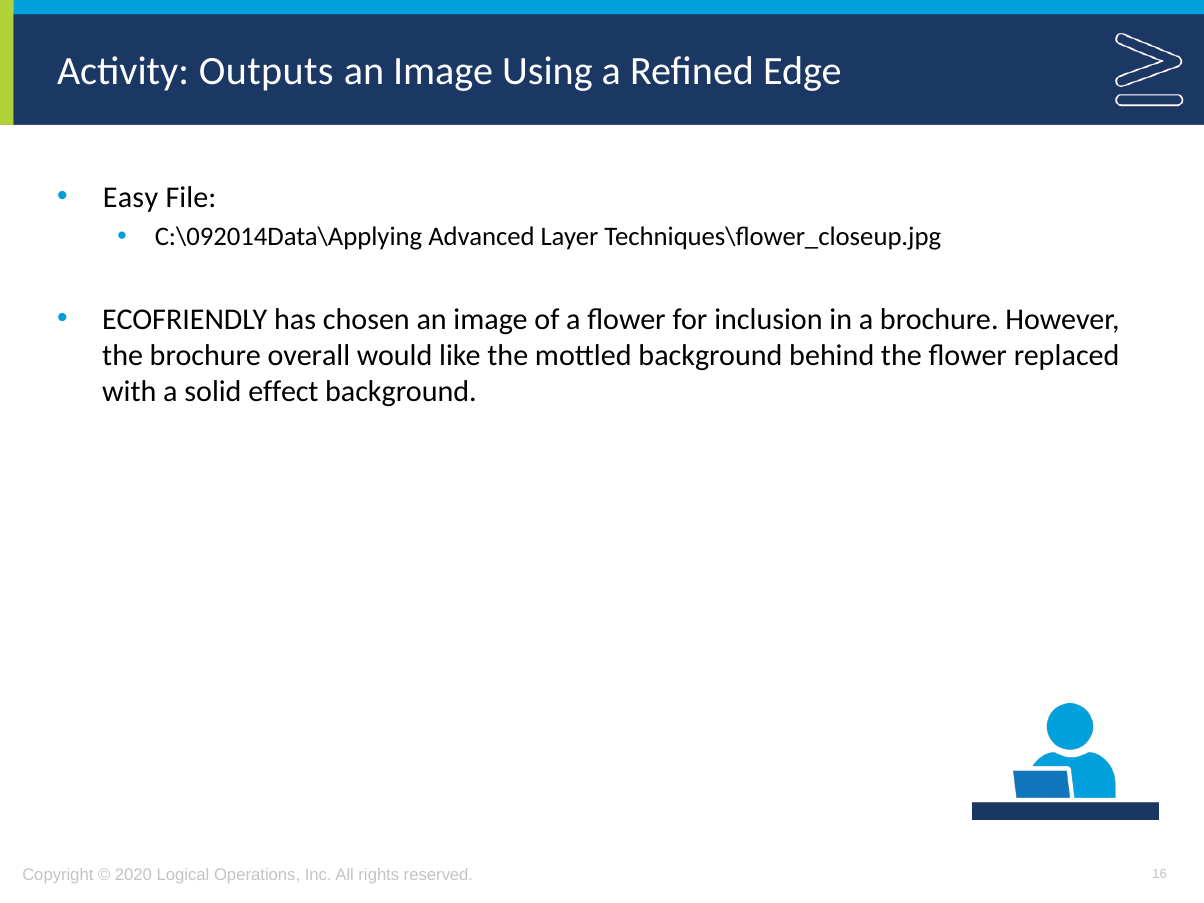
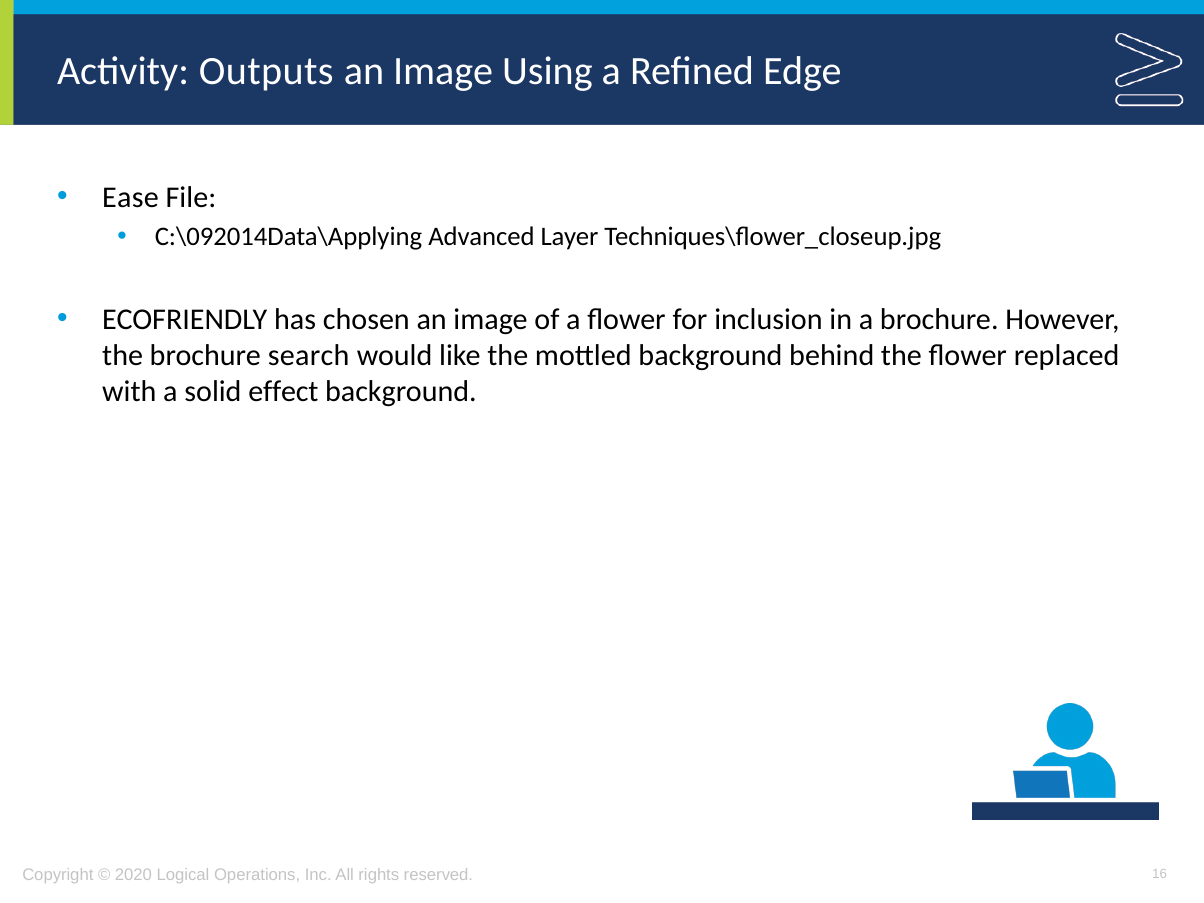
Easy: Easy -> Ease (131, 198)
overall: overall -> search (309, 355)
